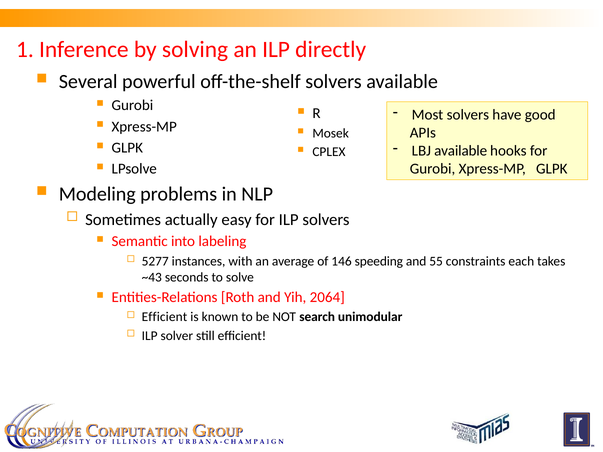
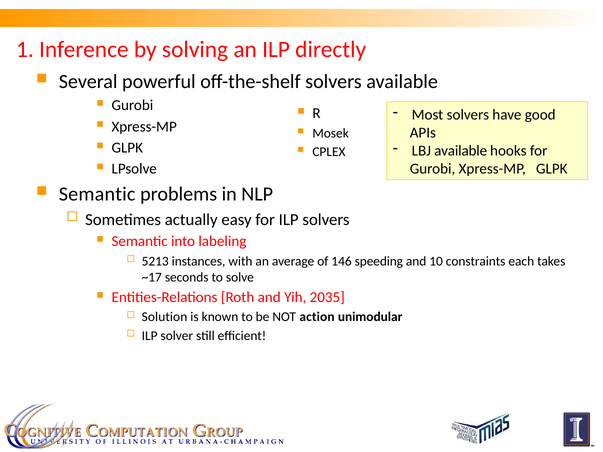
Modeling: Modeling -> Semantic (97, 194)
5277: 5277 -> 5213 (155, 261)
55: 55 -> 10 (436, 261)
~43: ~43 -> ~17 (152, 277)
2064: 2064 -> 2035 (327, 298)
Efficient: Efficient -> Solution (164, 317)
search: search -> action (317, 317)
